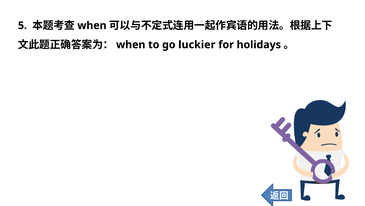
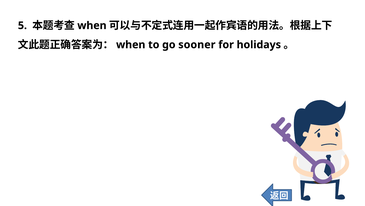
luckier: luckier -> sooner (197, 45)
